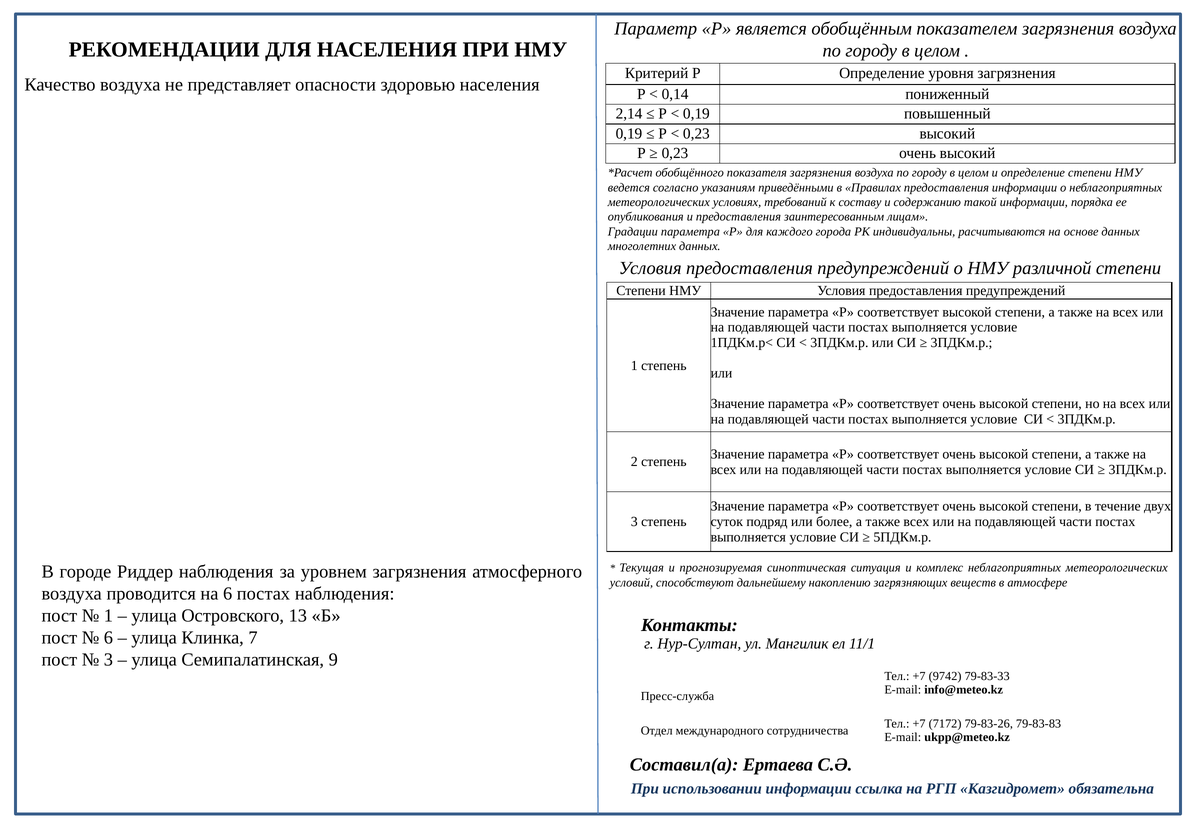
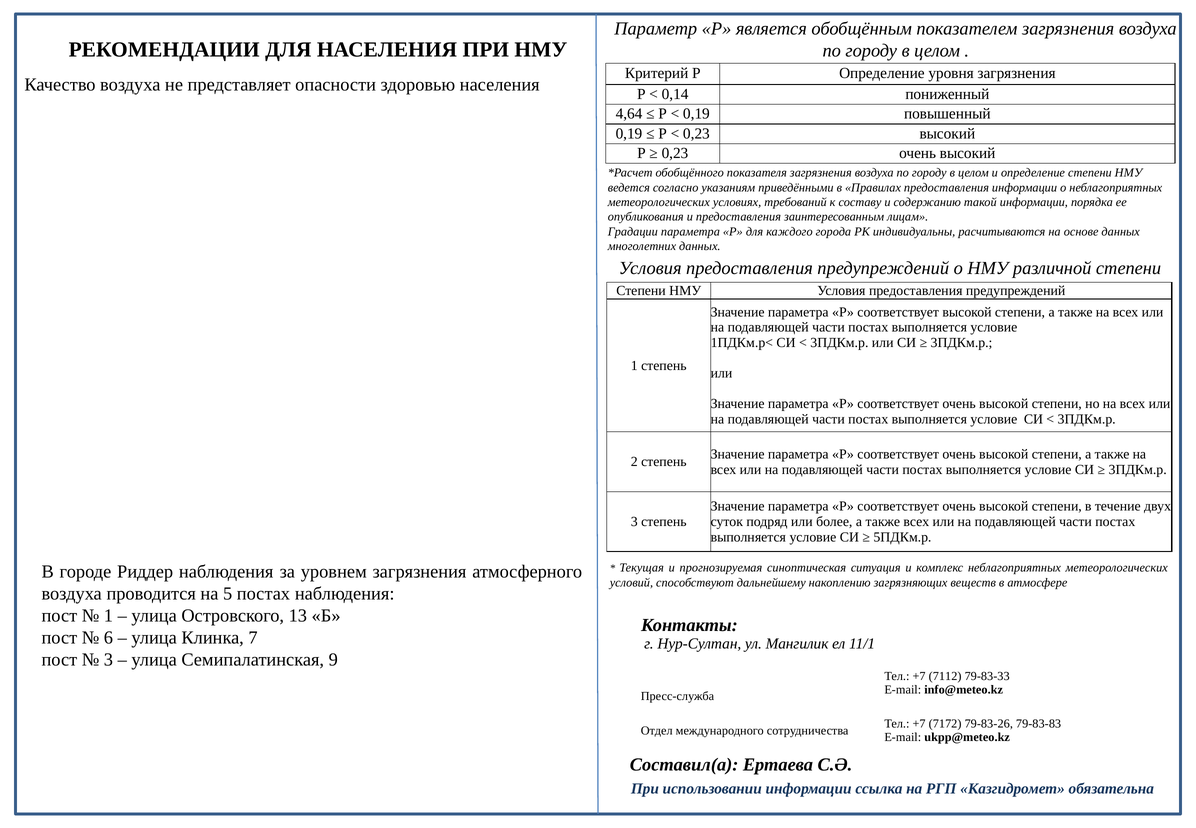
2,14: 2,14 -> 4,64 (629, 114)
на 6: 6 -> 5 (228, 594)
9742: 9742 -> 7112 (945, 676)
